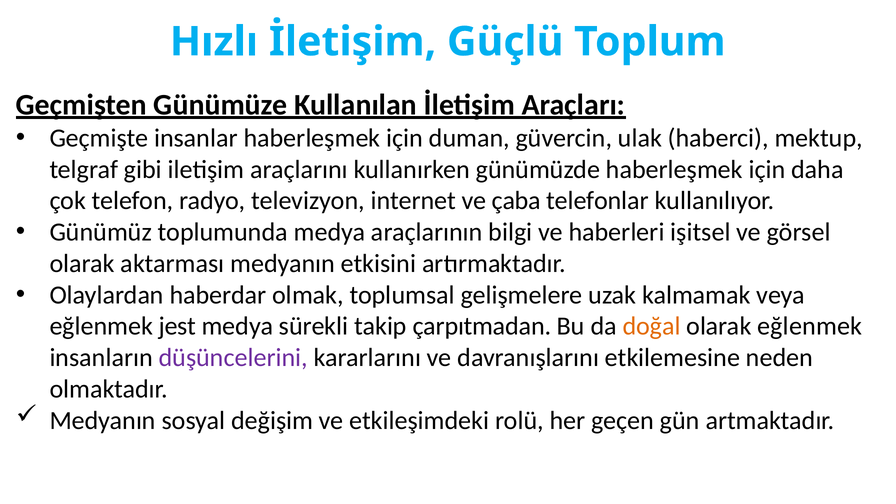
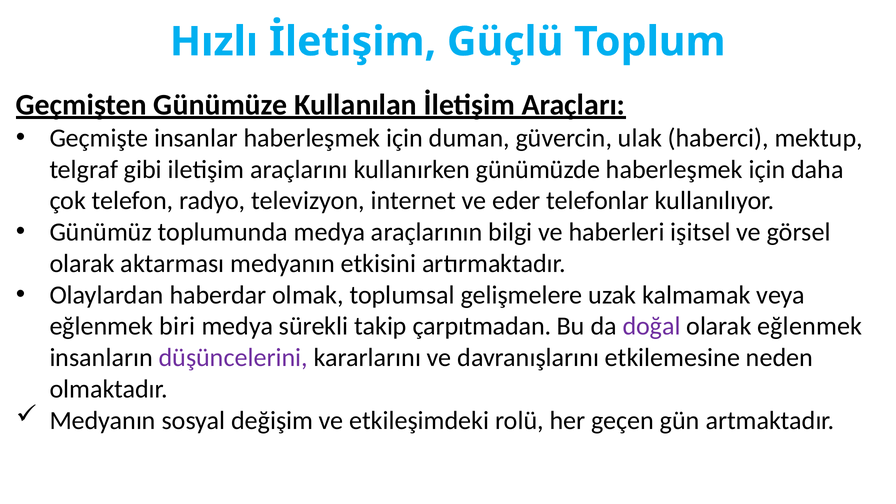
çaba: çaba -> eder (516, 201)
jest: jest -> biri (177, 326)
doğal colour: orange -> purple (652, 326)
